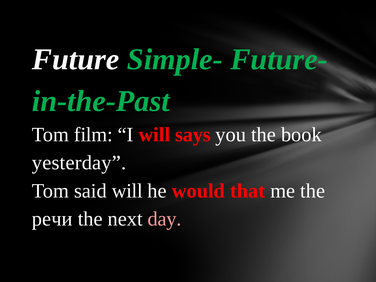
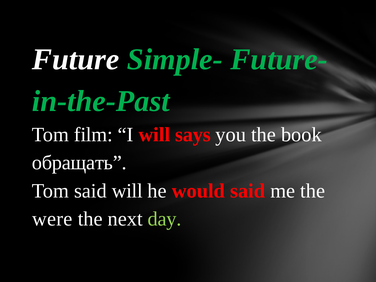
yesterday: yesterday -> обращать (79, 163)
would that: that -> said (248, 191)
речи: речи -> were (52, 219)
day colour: pink -> light green (165, 219)
